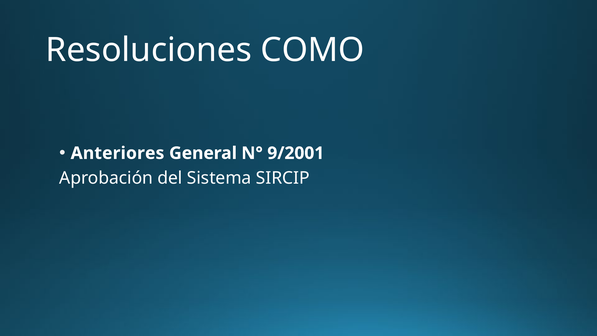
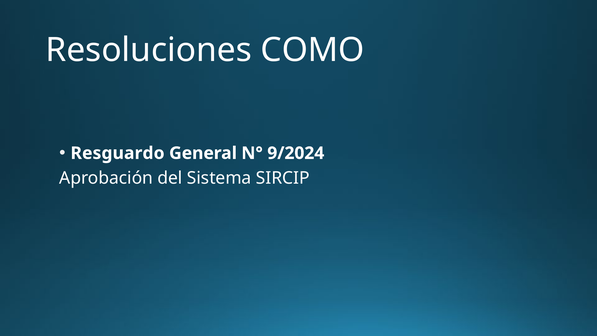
Anteriores: Anteriores -> Resguardo (118, 153)
9/2001: 9/2001 -> 9/2024 (296, 153)
